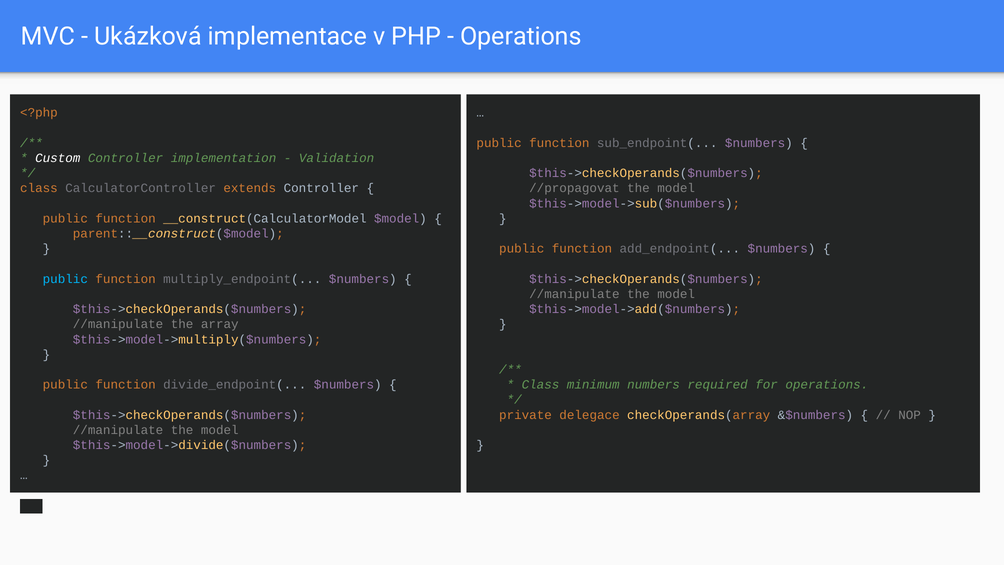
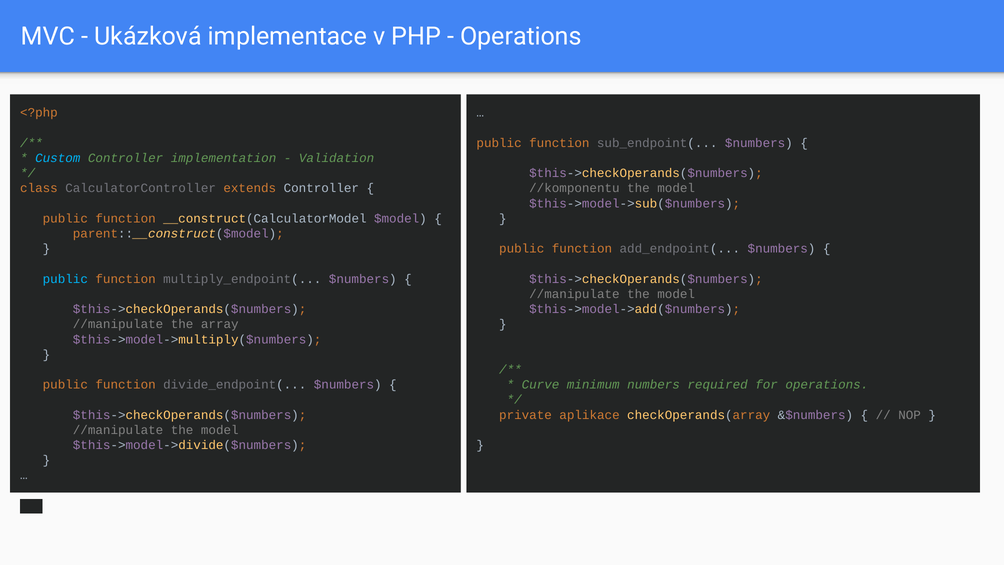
Custom colour: white -> light blue (58, 158)
//propagovat: //propagovat -> //komponentu (574, 188)
Class: Class -> Curve (541, 384)
delegace: delegace -> aplikace (590, 415)
